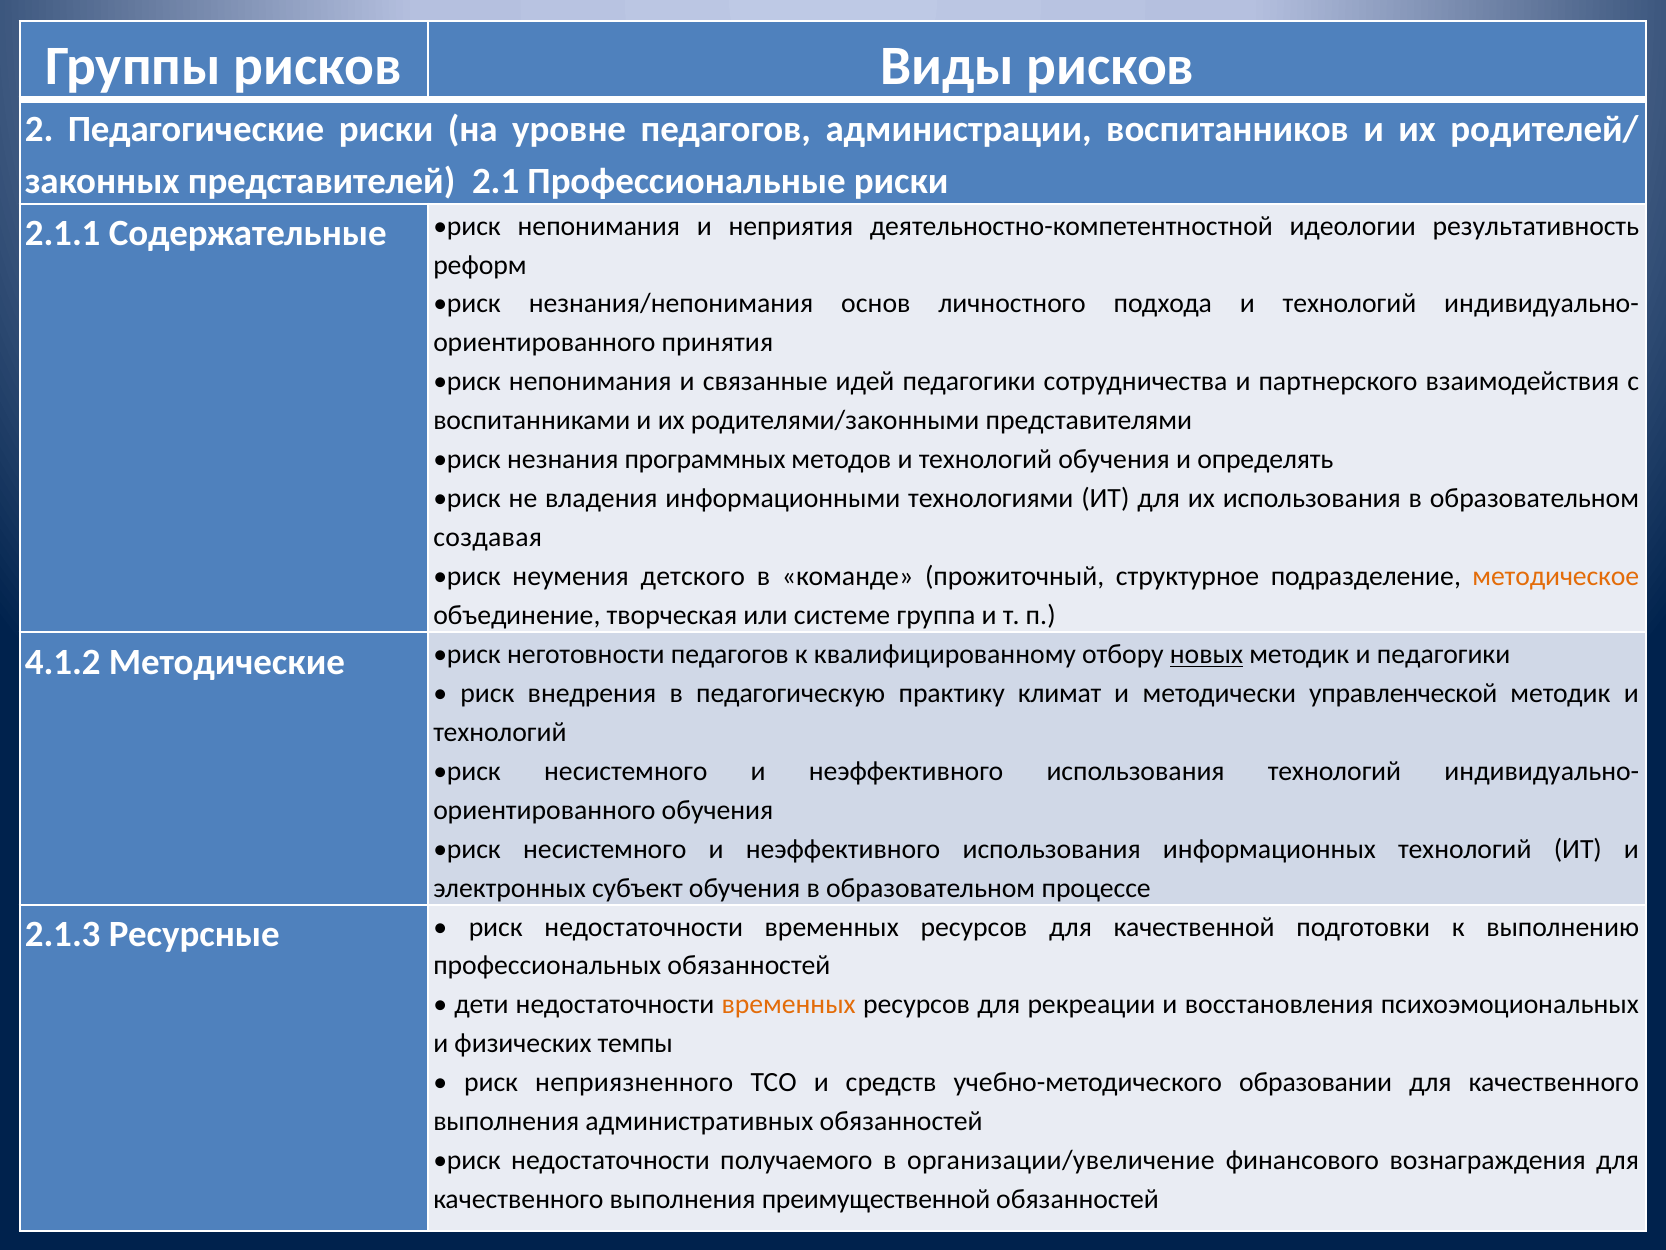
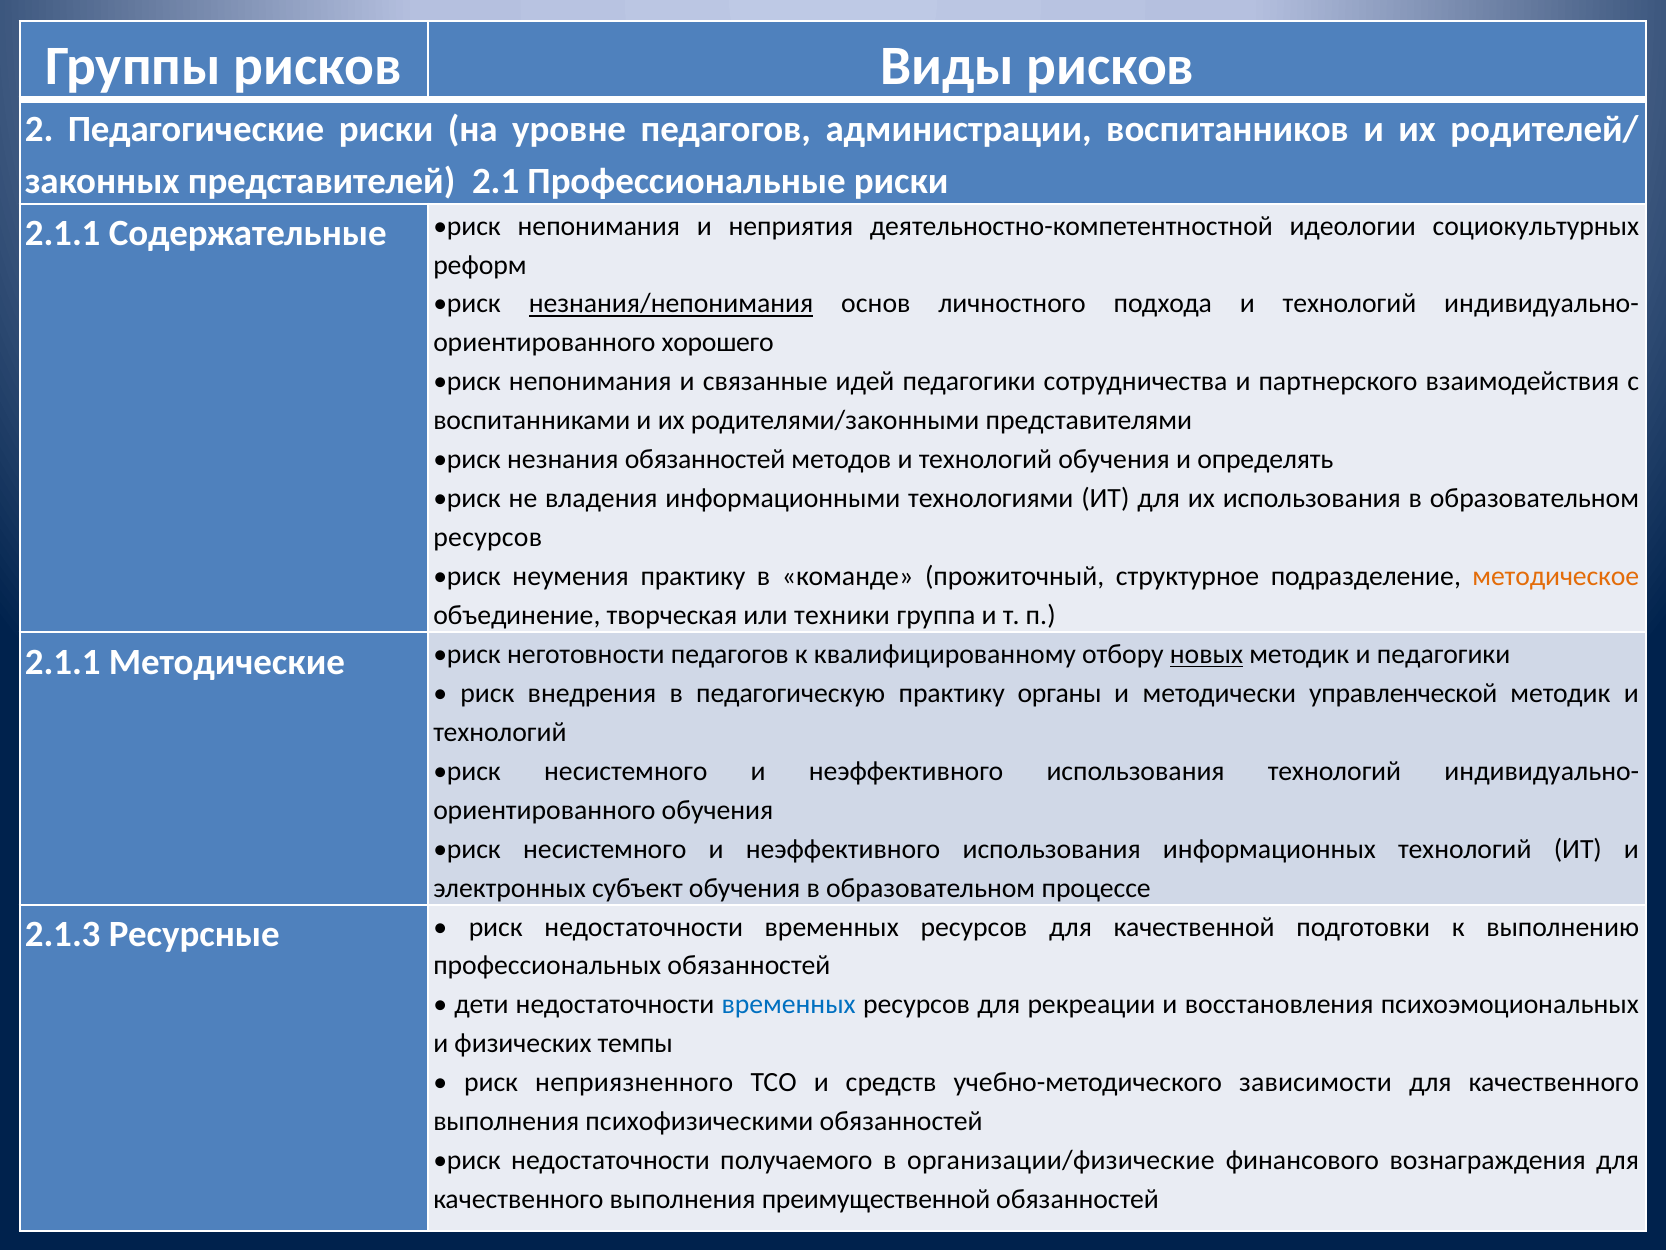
результативность: результативность -> социокультурных (1536, 226)
незнания/непонимания underline: none -> present (671, 304)
принятия: принятия -> хорошего (718, 343)
незнания программных: программных -> обязанностей (705, 459)
создавая: создавая -> ресурсов (488, 537)
неумения детского: детского -> практику (693, 576)
системе: системе -> техники (842, 615)
4.1.2: 4.1.2 -> 2.1.1 (63, 662)
климат: климат -> органы (1060, 693)
временных colour: orange -> blue (789, 1004)
образовании: образовании -> зависимости (1316, 1082)
административных: административных -> психофизическими (699, 1121)
организации/увеличение: организации/увеличение -> организации/физические (1061, 1160)
